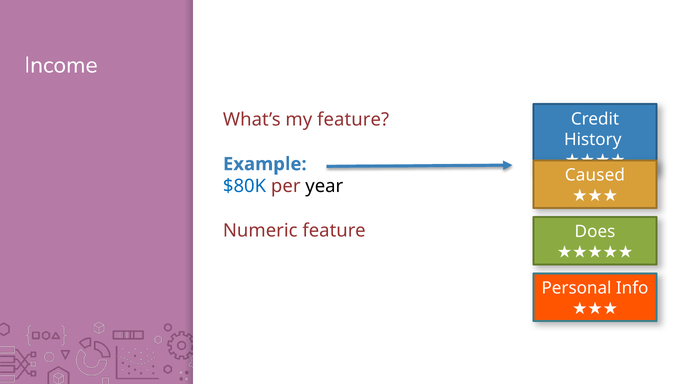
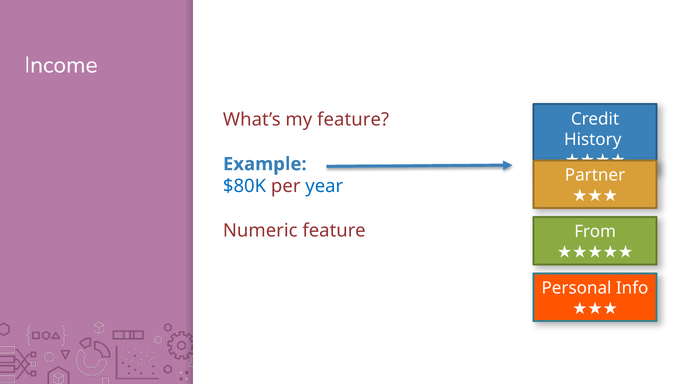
Caused: Caused -> Partner (595, 175)
year colour: black -> blue (324, 186)
Does: Does -> From (595, 232)
